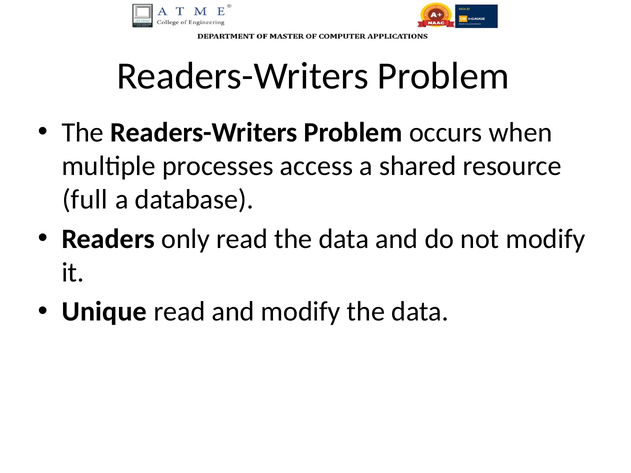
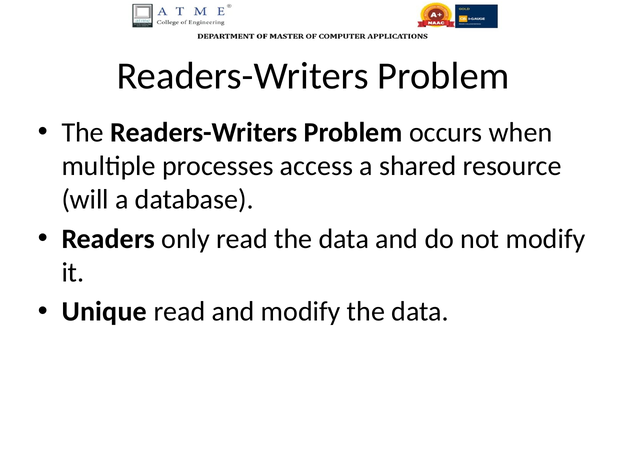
full: full -> will (85, 200)
